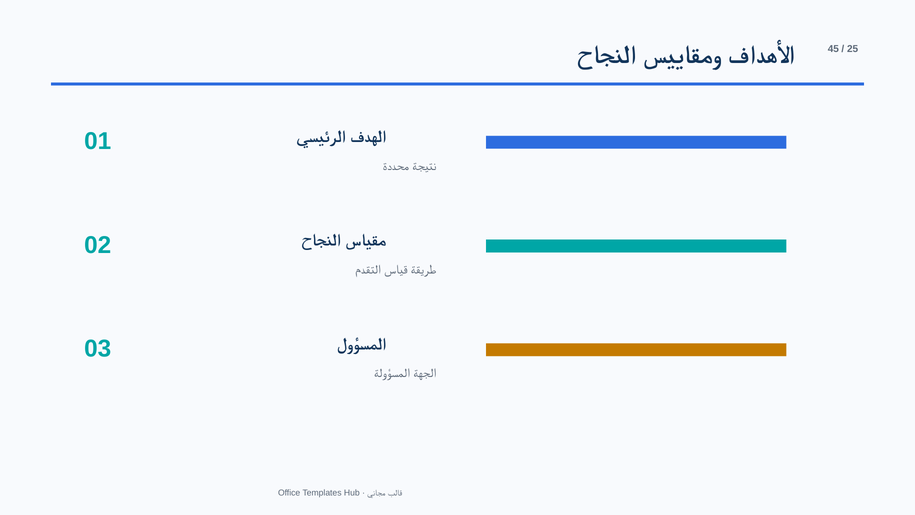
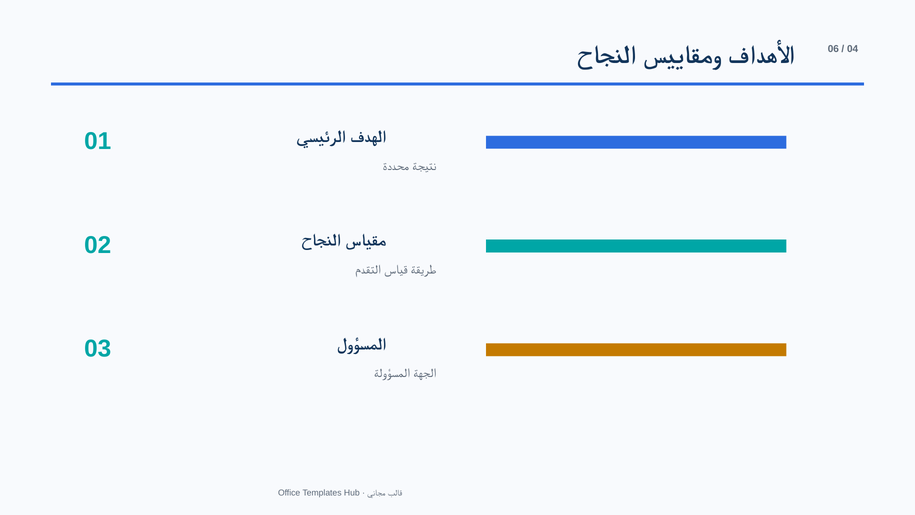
45: 45 -> 06 (833, 49)
25: 25 -> 04 (853, 49)
